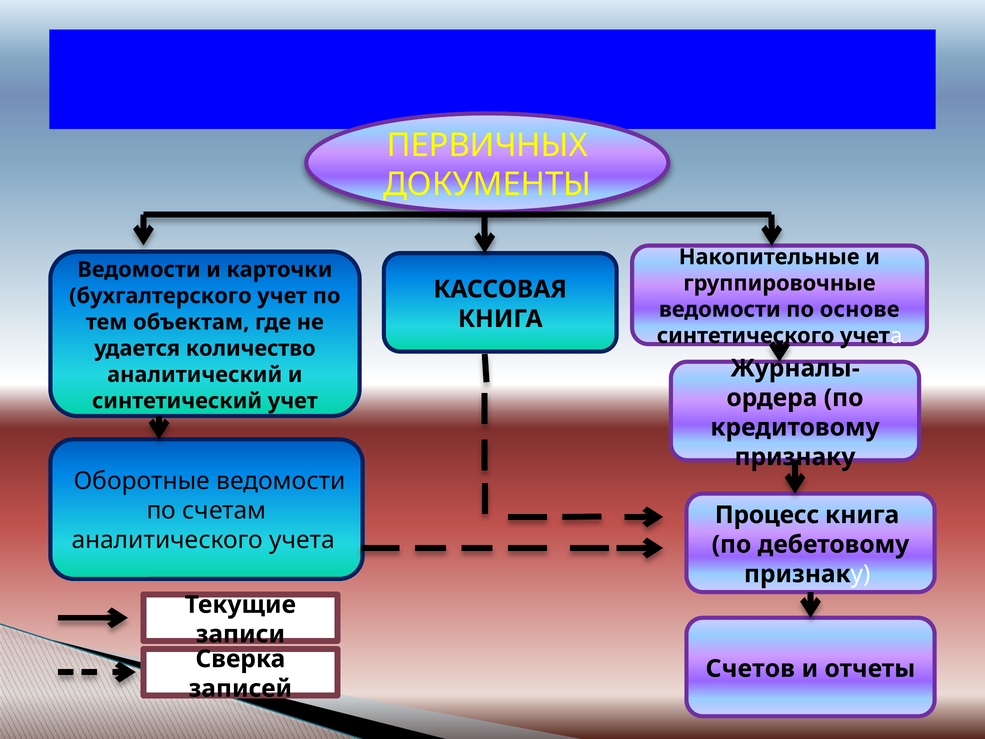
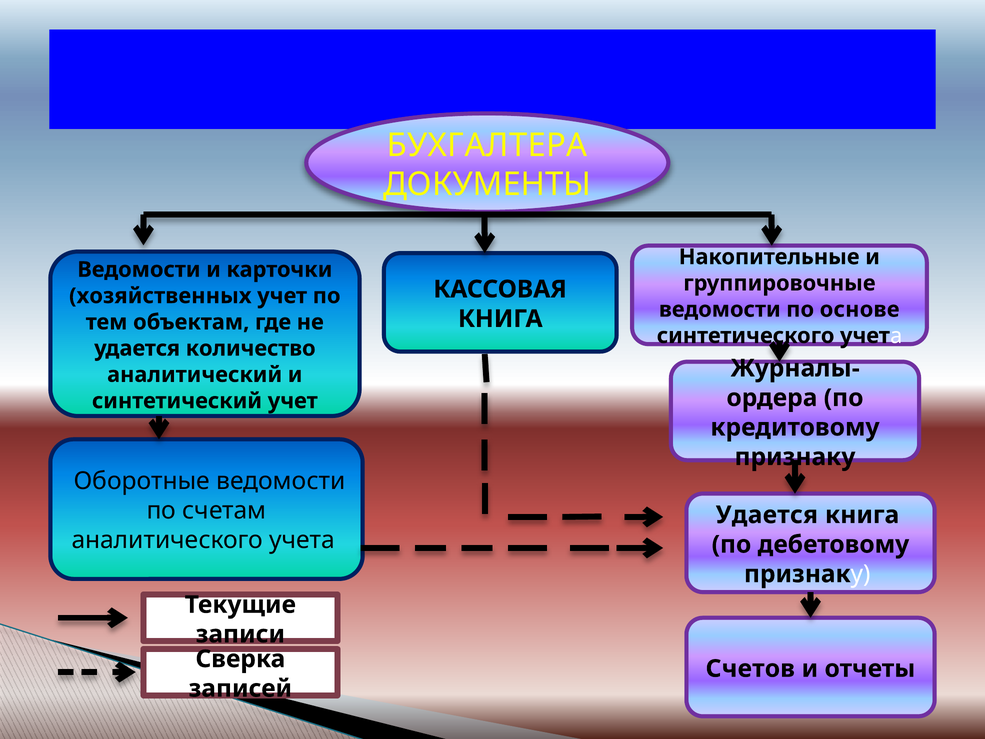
ПЕРВИЧНЫХ: ПЕРВИЧНЫХ -> БУХГАЛТЕРА (487, 145)
бухгалтерского: бухгалтерского -> хозяйственных (160, 296)
Процесс: Процесс -> Удается (767, 515)
